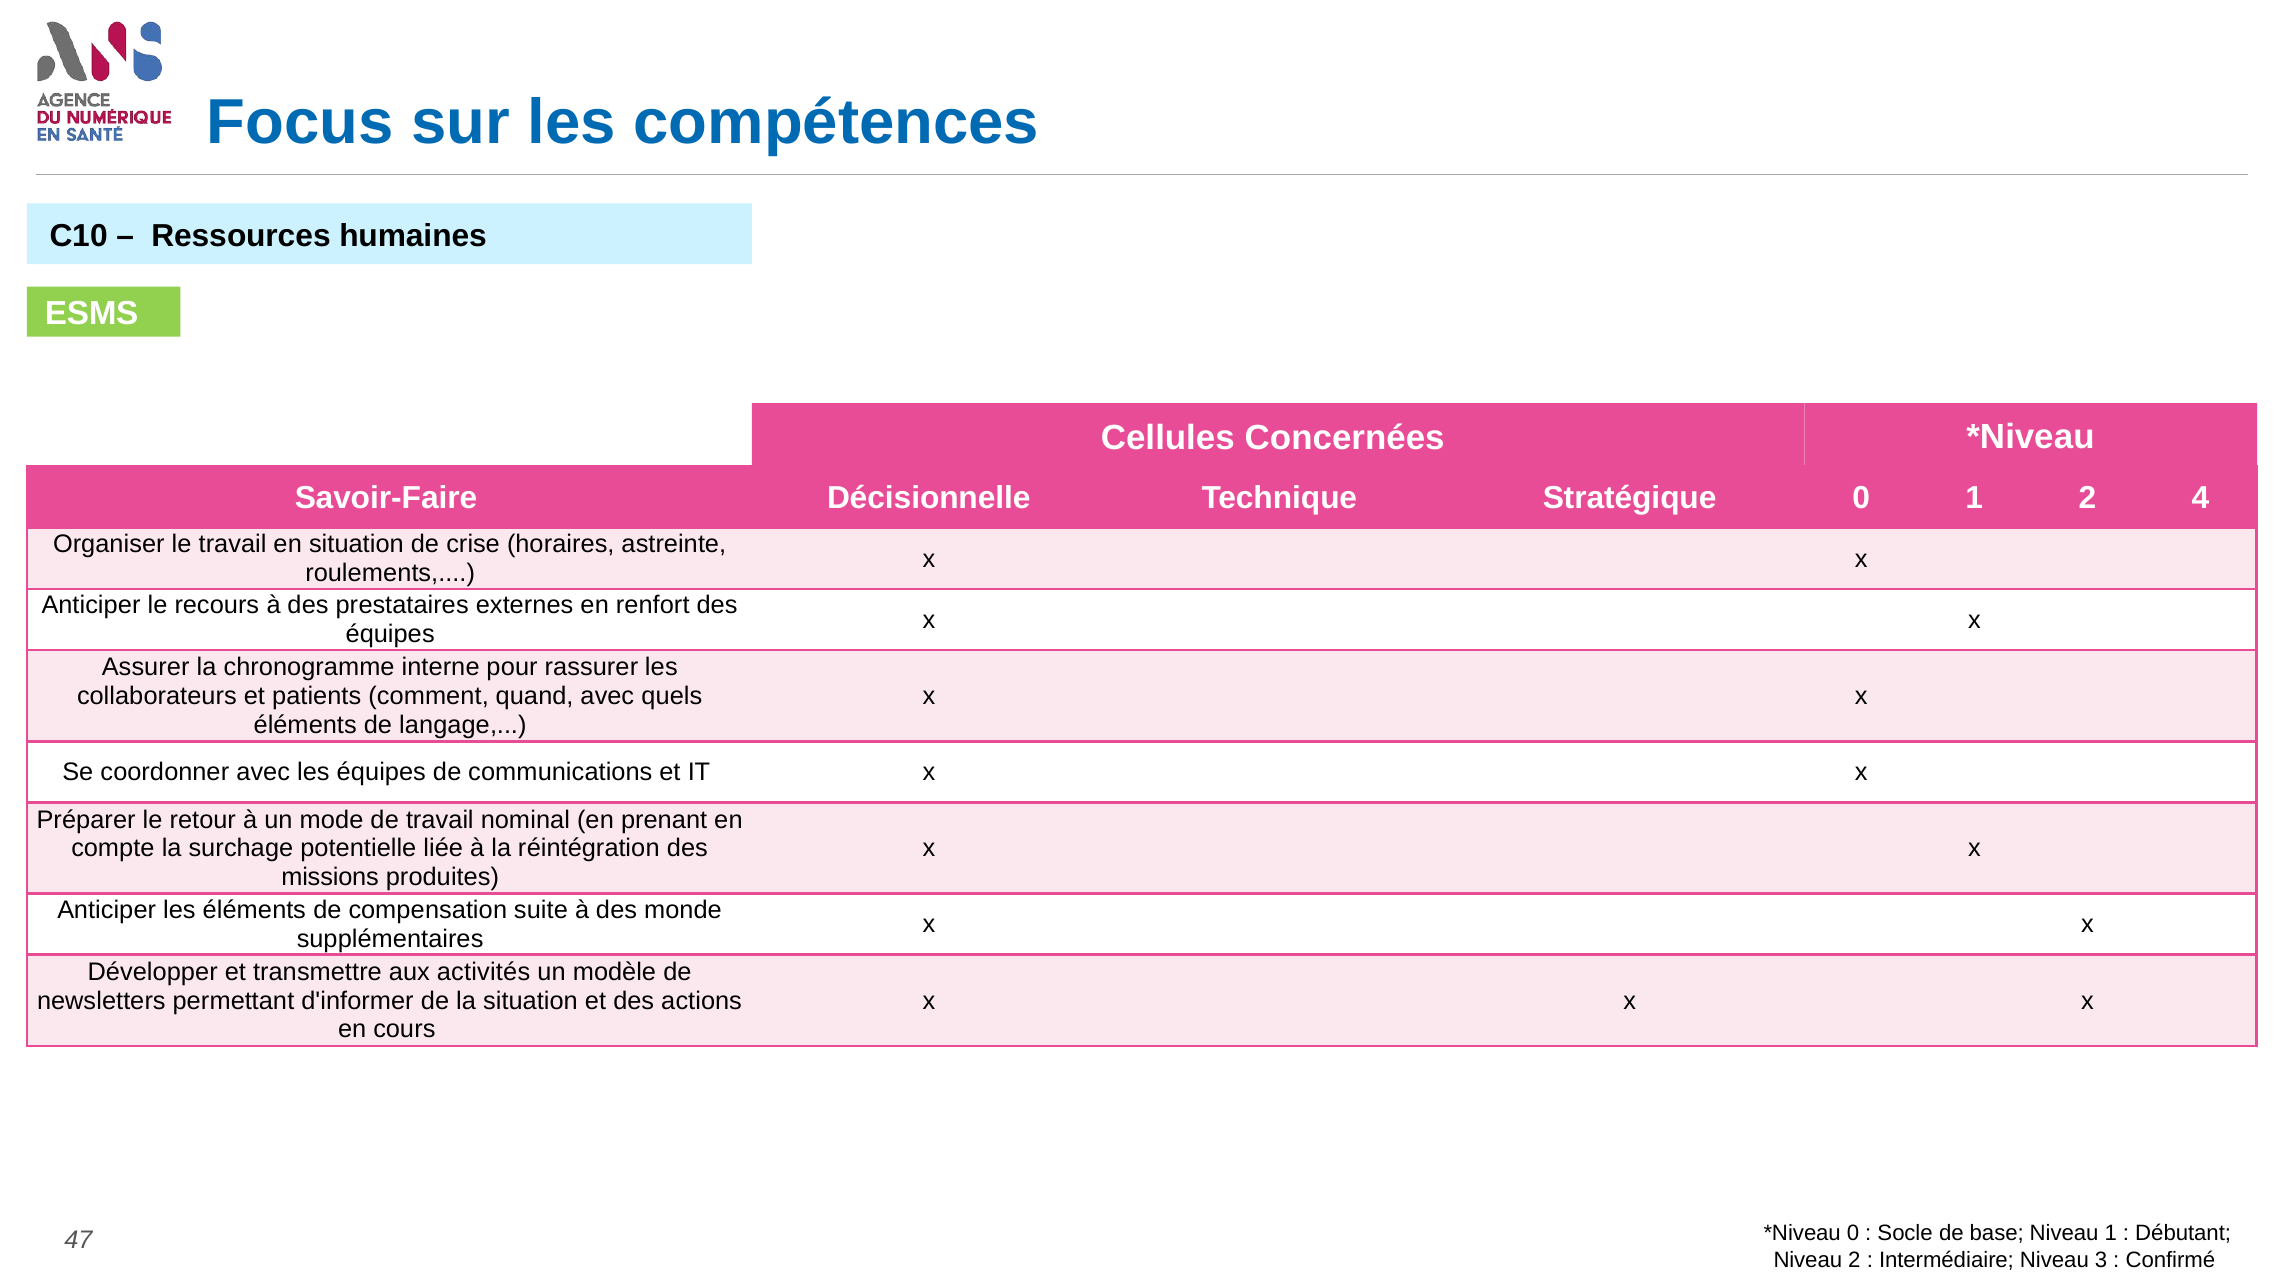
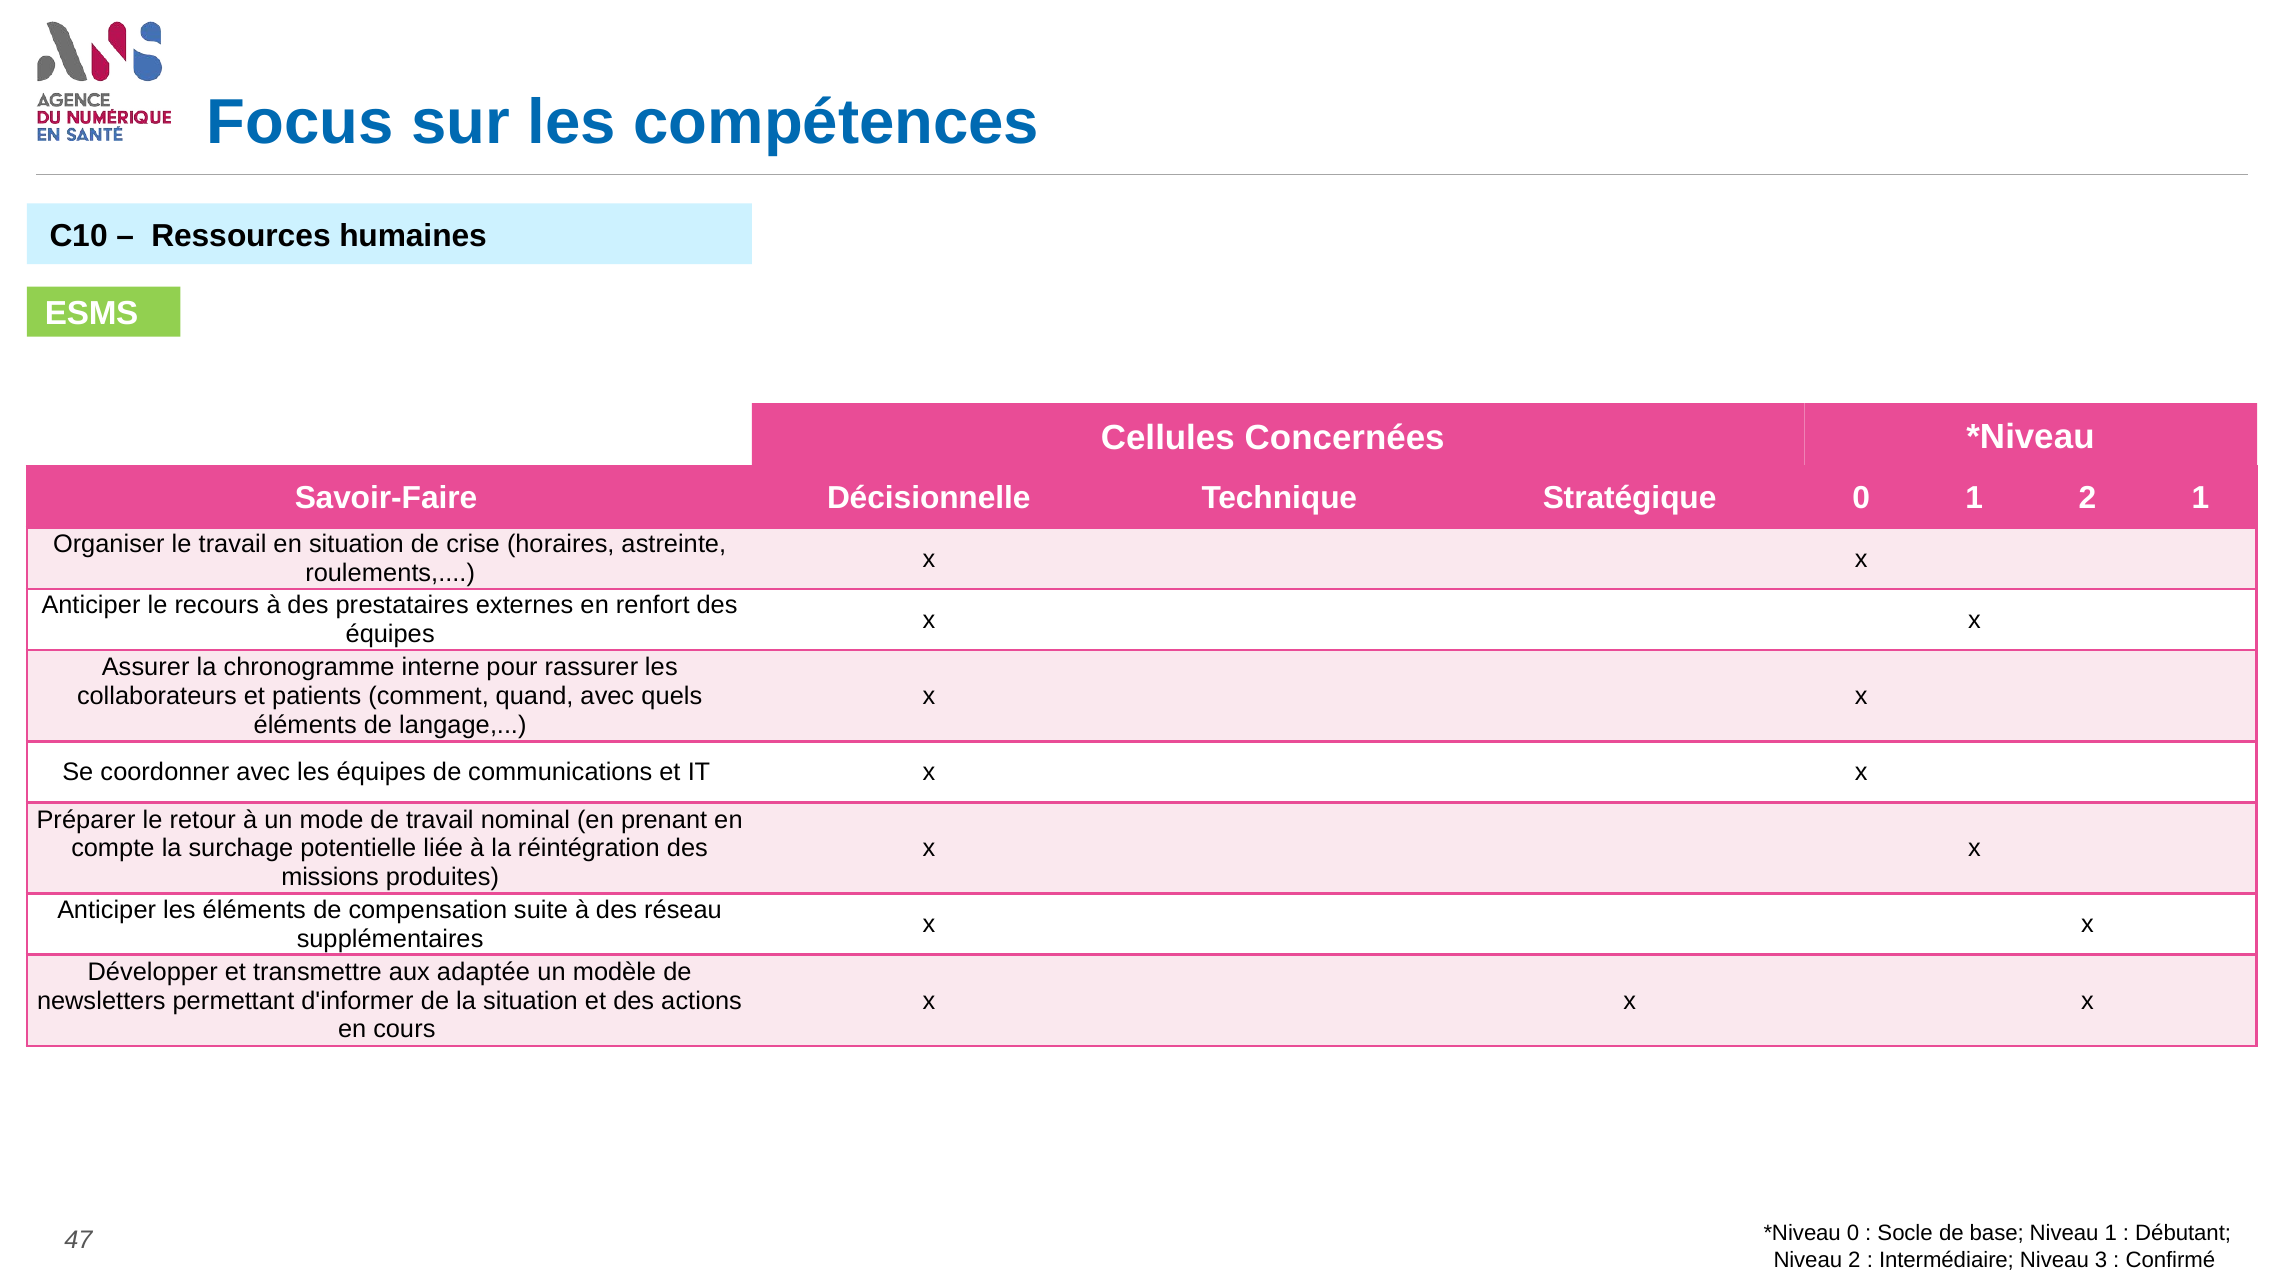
2 4: 4 -> 1 (2200, 498)
monde: monde -> réseau (683, 910)
activités: activités -> adaptée (483, 972)
